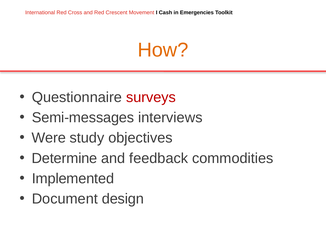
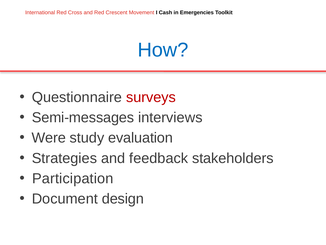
How colour: orange -> blue (163, 50)
objectives: objectives -> evaluation (141, 138)
Determine: Determine -> Strategies (64, 158)
commodities: commodities -> stakeholders (233, 158)
Implemented: Implemented -> Participation (73, 178)
